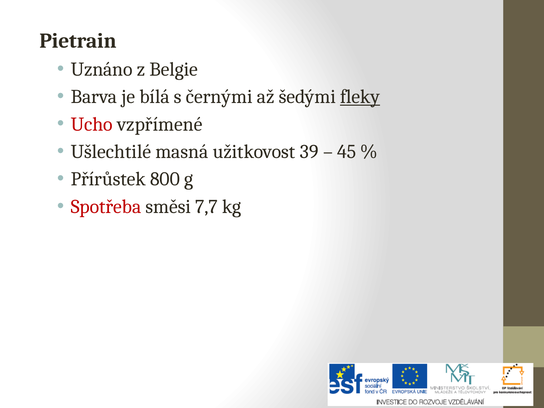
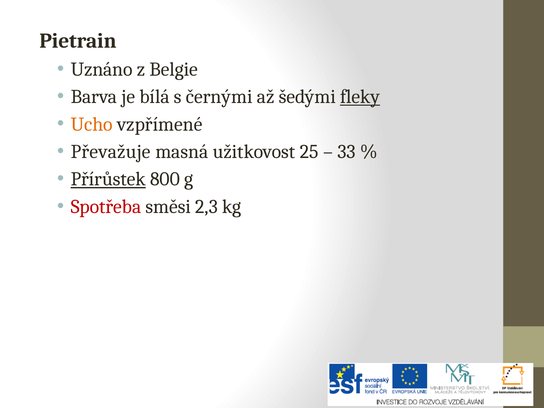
Ucho colour: red -> orange (92, 124)
Ušlechtilé: Ušlechtilé -> Převažuje (111, 152)
39: 39 -> 25 (309, 152)
45: 45 -> 33 (347, 152)
Přírůstek underline: none -> present (108, 179)
7,7: 7,7 -> 2,3 (207, 207)
